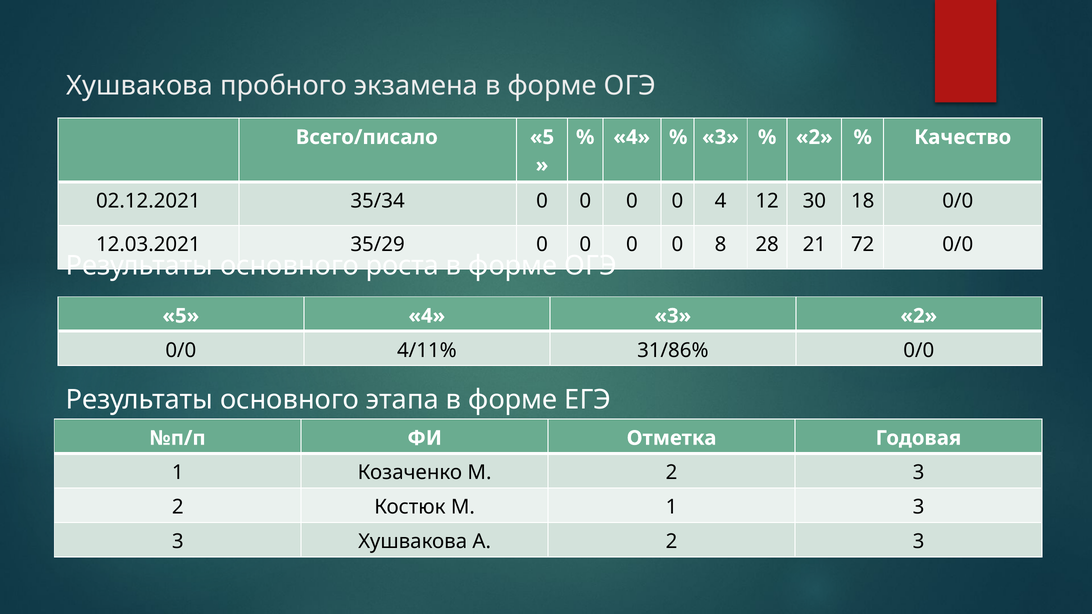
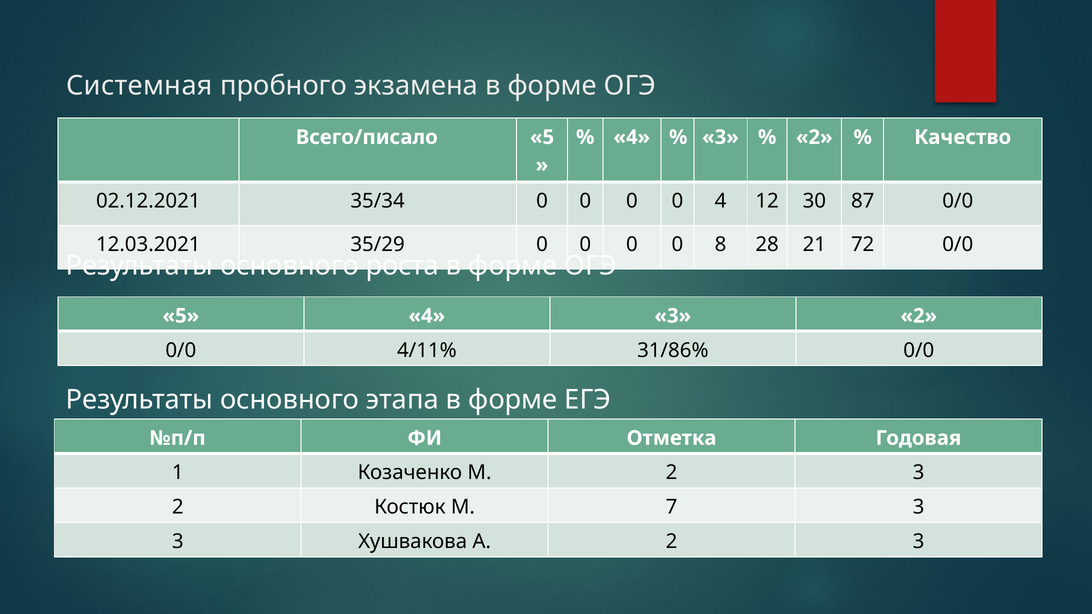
Хушвакова: Хушвакова -> Системная (139, 86)
18: 18 -> 87 (863, 201)
М 1: 1 -> 7 (672, 507)
